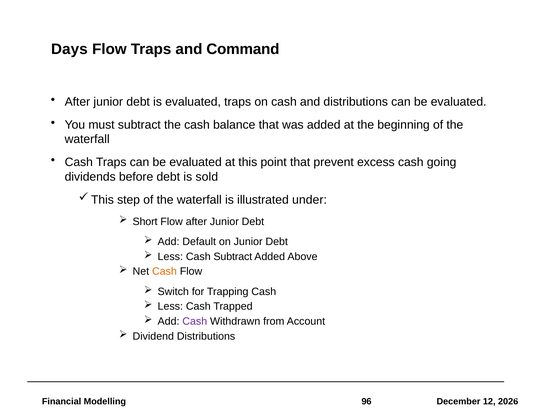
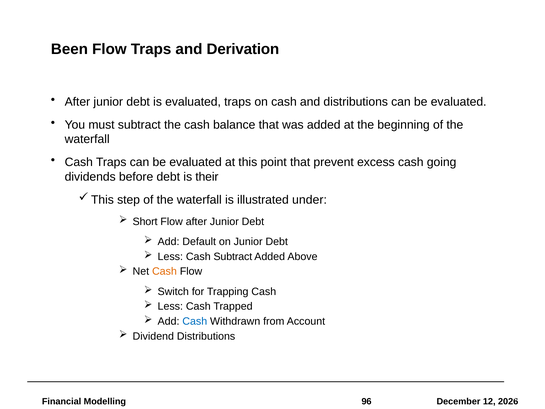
Days: Days -> Been (69, 49)
Command: Command -> Derivation (243, 49)
sold: sold -> their (207, 177)
Cash colour: purple -> blue (195, 321)
